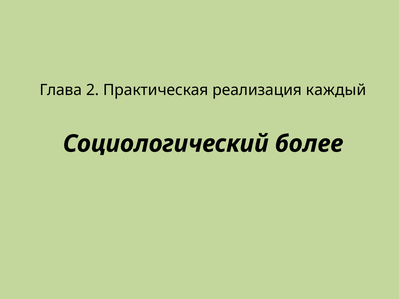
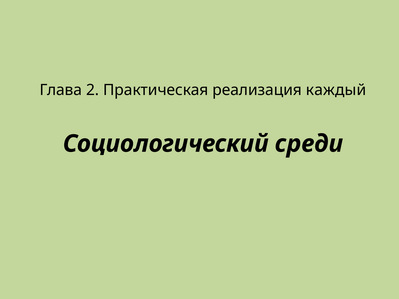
более: более -> среди (309, 144)
